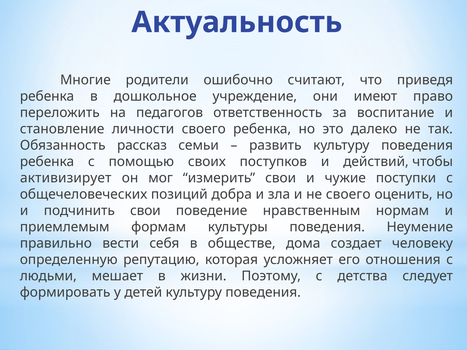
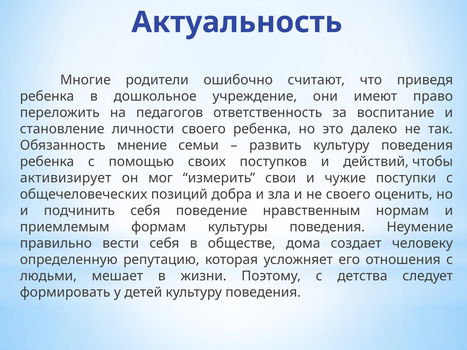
рассказ: рассказ -> мнение (142, 145)
подчинить свои: свои -> себя (145, 211)
